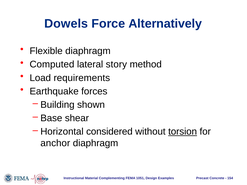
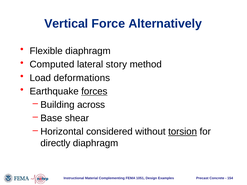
Dowels: Dowels -> Vertical (66, 24)
requirements: requirements -> deformations (82, 78)
forces underline: none -> present (94, 91)
shown: shown -> across (91, 105)
anchor: anchor -> directly (55, 143)
